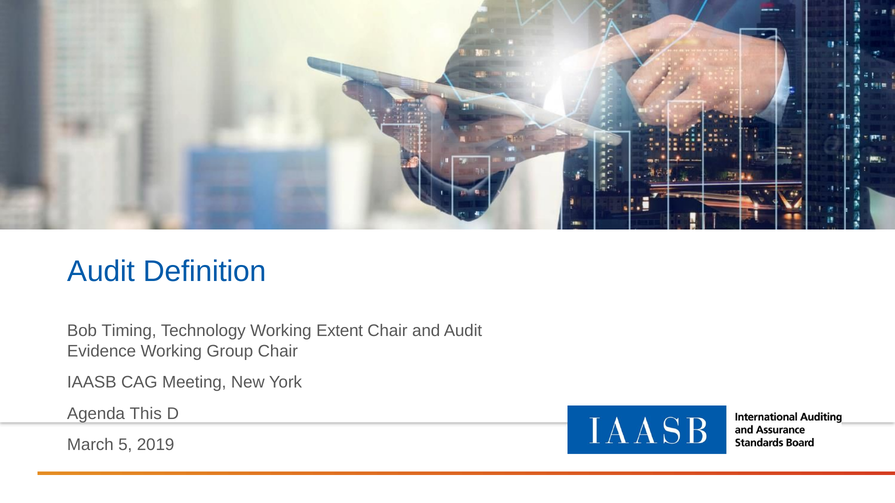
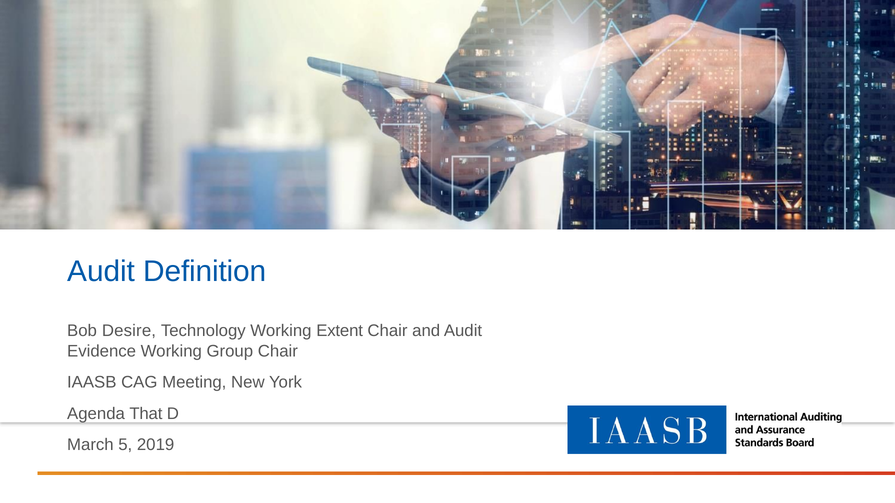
Timing: Timing -> Desire (129, 331)
This: This -> That (146, 414)
